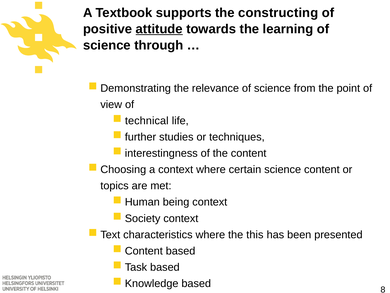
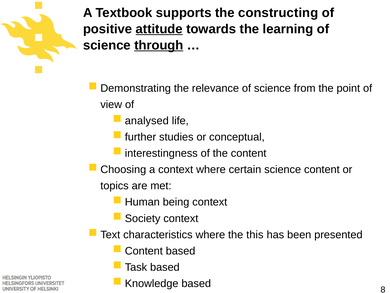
through underline: none -> present (159, 45)
technical: technical -> analysed (147, 121)
techniques: techniques -> conceptual (237, 137)
